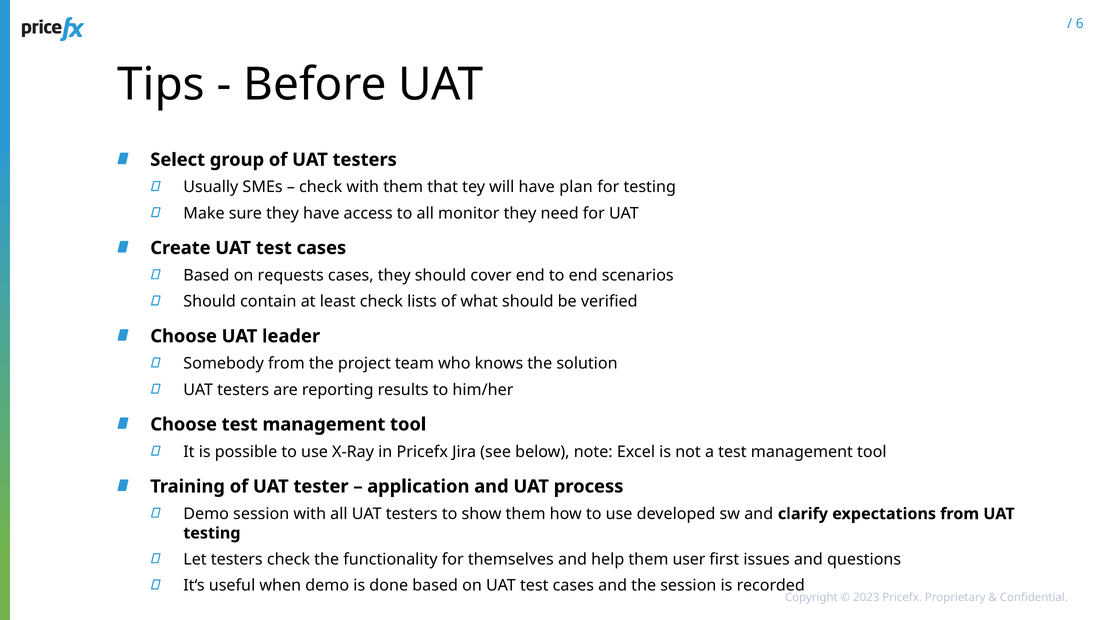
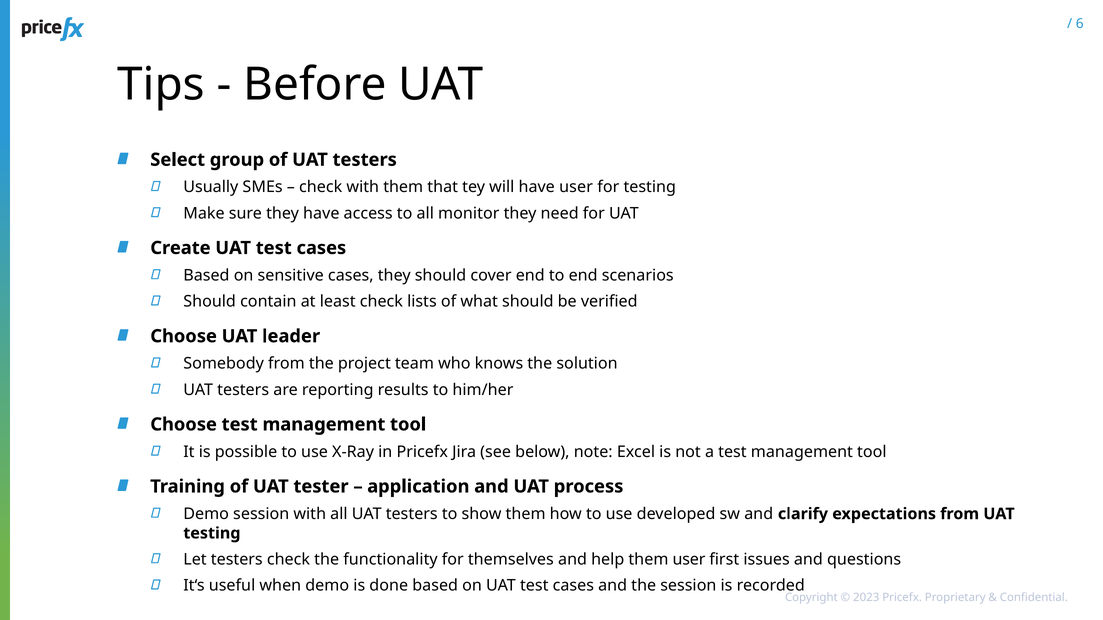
have plan: plan -> user (576, 187)
requests: requests -> sensitive (291, 276)
